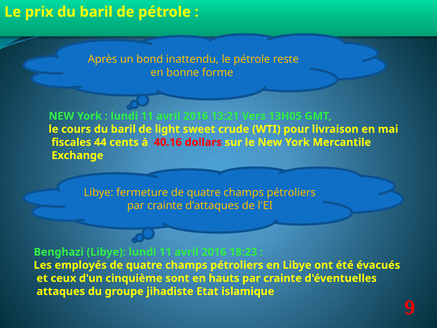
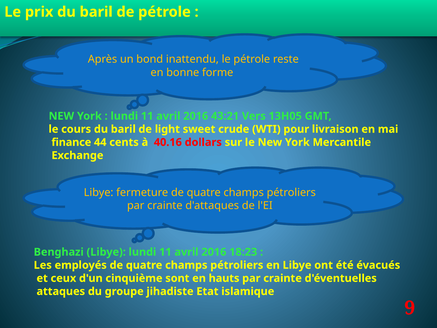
13:21: 13:21 -> 43:21 (225, 116)
fiscales: fiscales -> finance (71, 142)
